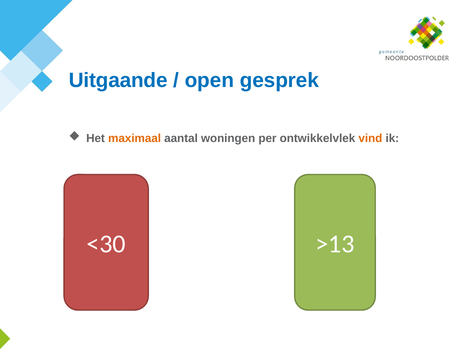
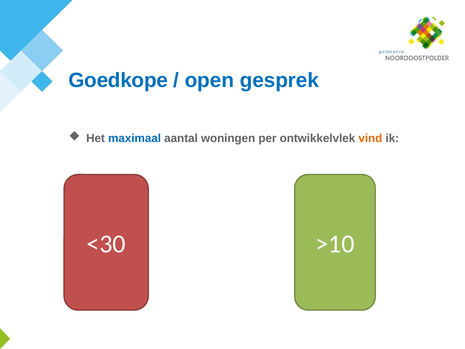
Uitgaande: Uitgaande -> Goedkope (118, 80)
maximaal colour: orange -> blue (135, 138)
>13: >13 -> >10 (335, 244)
